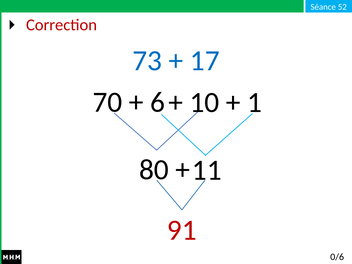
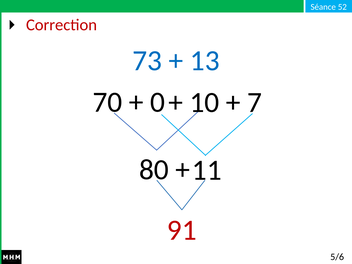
17: 17 -> 13 (205, 61)
6: 6 -> 0 (158, 102)
1: 1 -> 7 (254, 102)
0/6: 0/6 -> 5/6 (337, 257)
